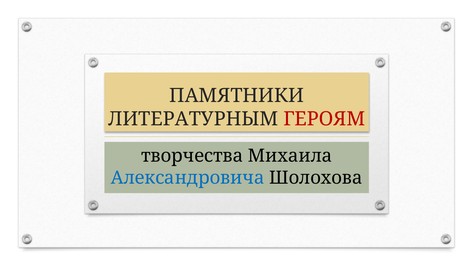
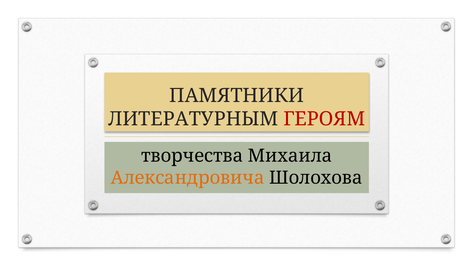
Александровича colour: blue -> orange (188, 178)
